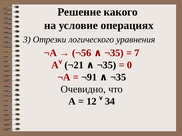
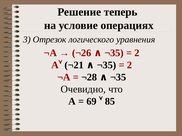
какого: какого -> теперь (121, 12)
Отрезки: Отрезки -> Отрезок (50, 40)
¬56: ¬56 -> ¬26 (82, 53)
7: 7 -> 2 (137, 53)
0: 0 -> 2 (130, 65)
¬91: ¬91 -> ¬28 (89, 77)
12: 12 -> 69 (92, 102)
34: 34 -> 85 (110, 102)
